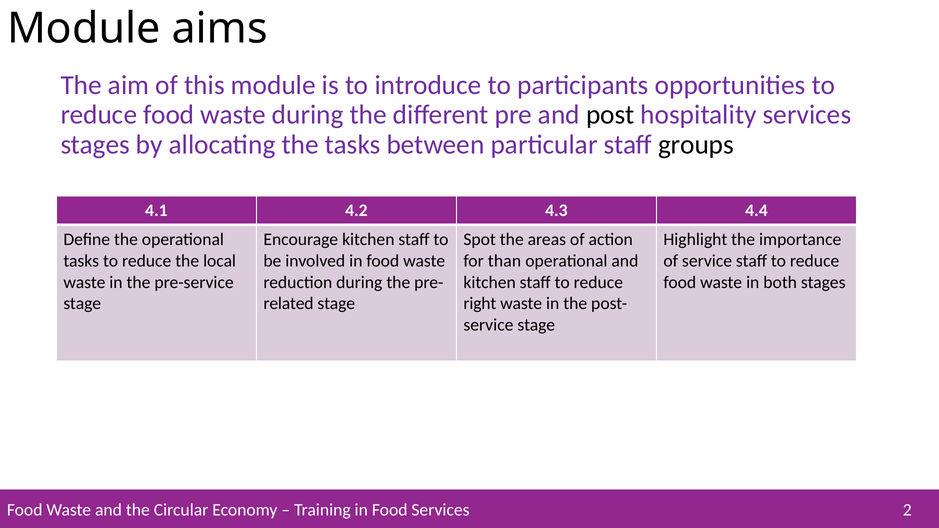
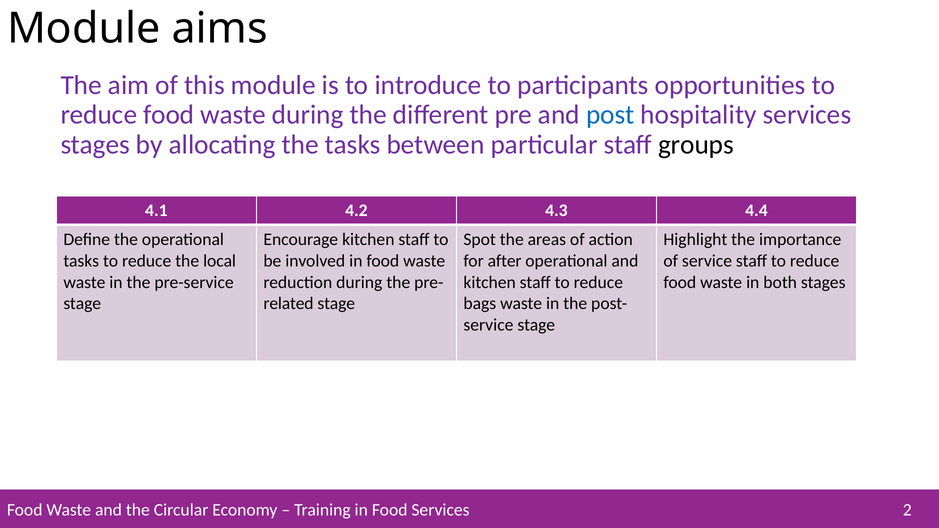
post colour: black -> blue (610, 115)
than: than -> after (505, 261)
right: right -> bags (480, 304)
